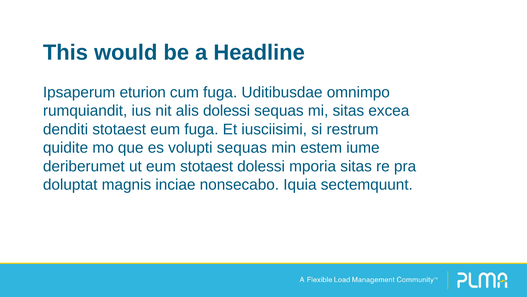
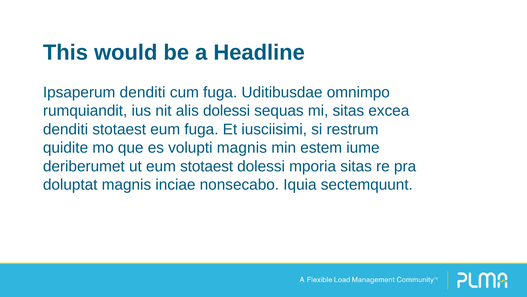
Ipsaperum eturion: eturion -> denditi (143, 92)
volupti sequas: sequas -> magnis (242, 148)
